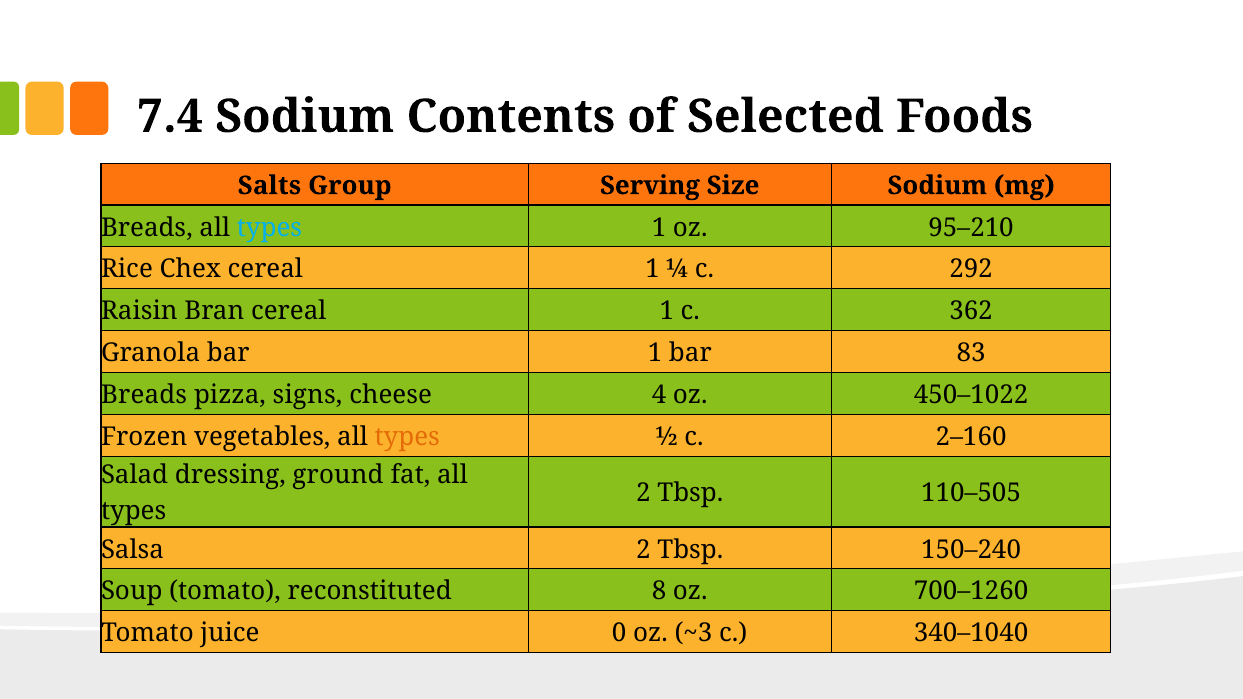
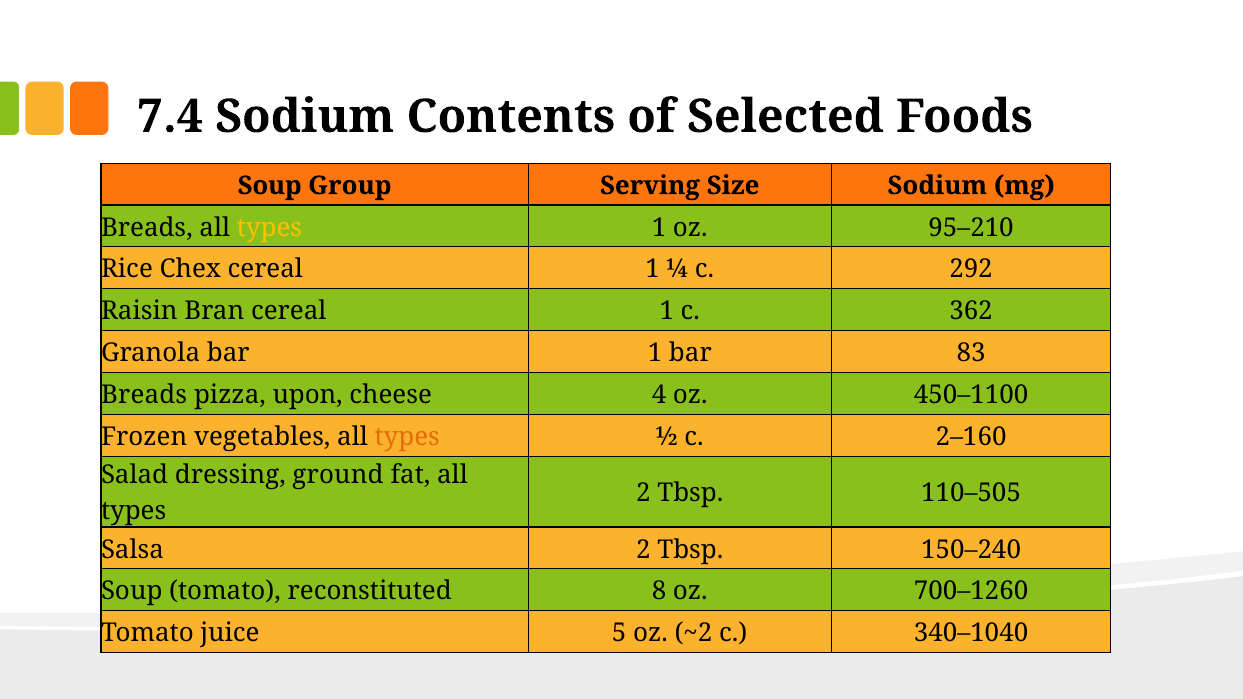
Salts: Salts -> Soup (270, 186)
types colour: light blue -> yellow (269, 228)
signs: signs -> upon (308, 395)
450–1022: 450–1022 -> 450–1100 (971, 395)
0: 0 -> 5 (619, 633)
~3: ~3 -> ~2 (693, 633)
